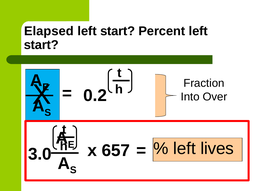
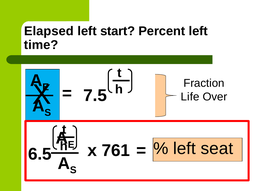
start: start -> time (41, 45)
0.2: 0.2 -> 7.5 (95, 96)
Into: Into -> Life (190, 97)
657: 657 -> 761 (116, 151)
lives: lives -> seat (217, 149)
3.0: 3.0 -> 6.5 (40, 154)
